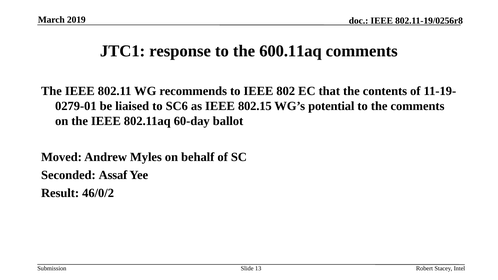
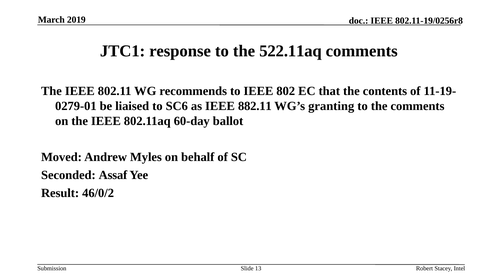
600.11aq: 600.11aq -> 522.11aq (290, 51)
802.15: 802.15 -> 882.11 (255, 106)
potential: potential -> granting (331, 106)
